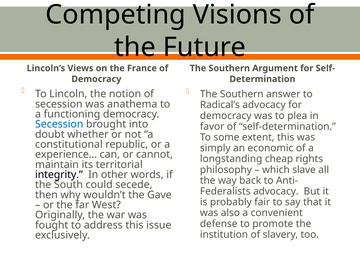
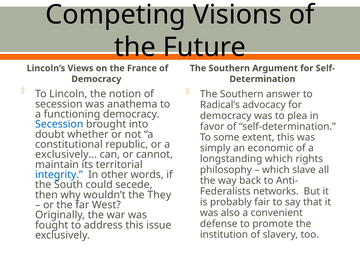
experience…: experience… -> exclusively… (66, 154)
longstanding cheap: cheap -> which (279, 159)
integrity colour: black -> blue (59, 175)
advocacy: advocacy -> networks (276, 191)
Gave: Gave -> They (159, 195)
